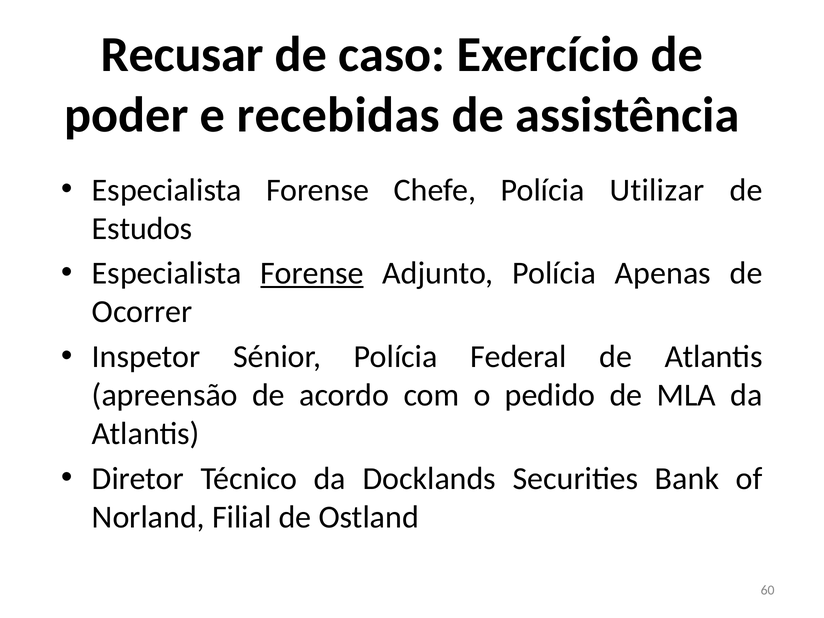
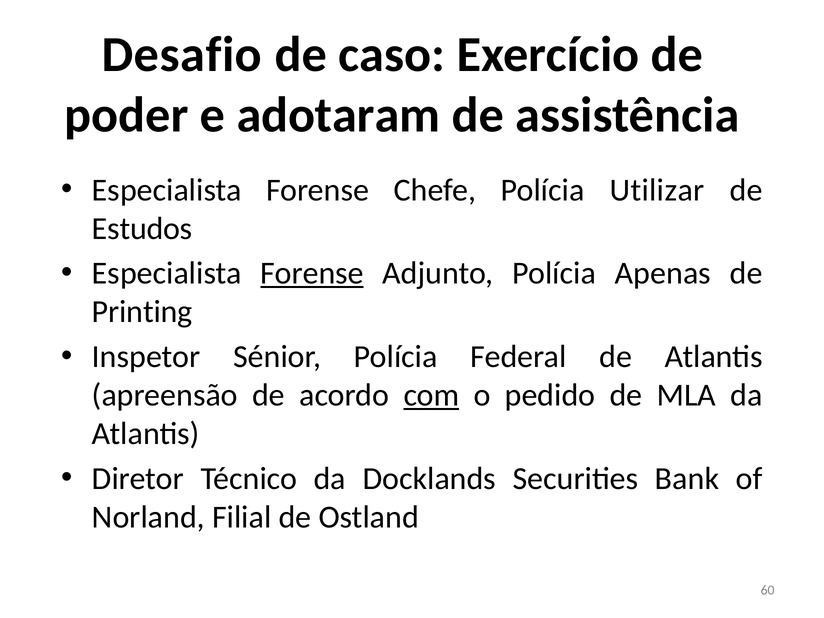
Recusar: Recusar -> Desafio (182, 55)
recebidas: recebidas -> adotaram (338, 115)
Ocorrer: Ocorrer -> Printing (142, 312)
com underline: none -> present (431, 395)
